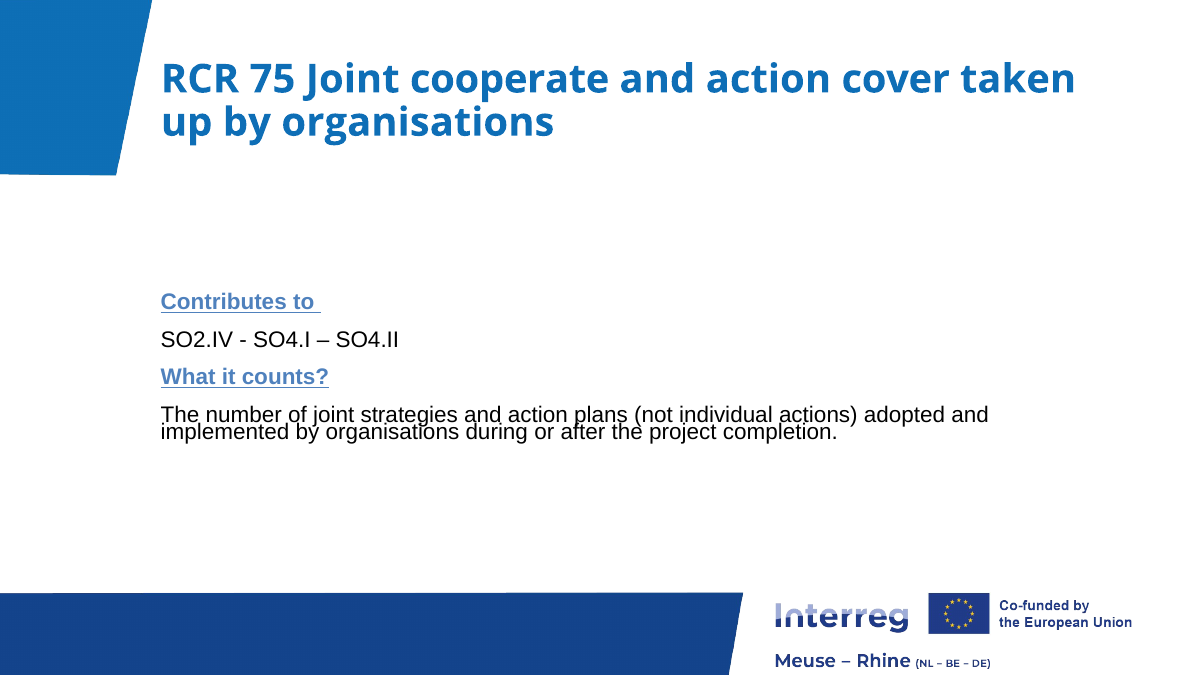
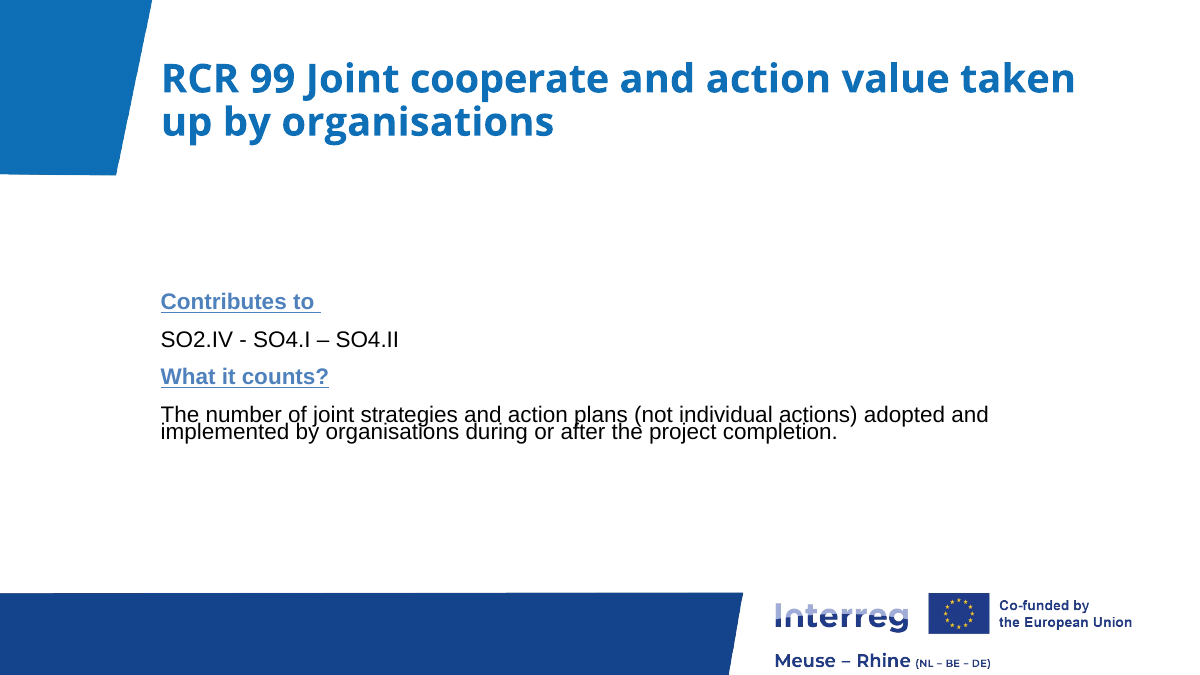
75: 75 -> 99 (273, 79)
cover: cover -> value (896, 79)
